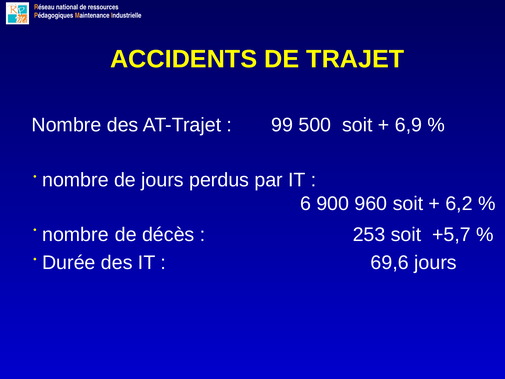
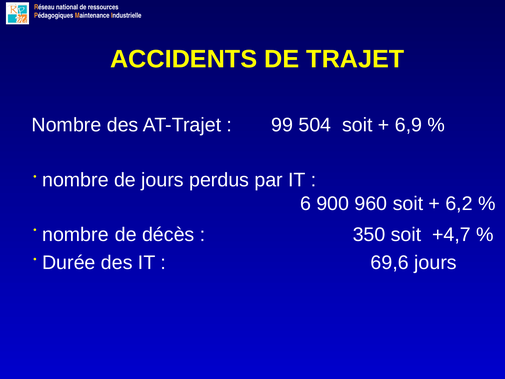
500: 500 -> 504 (315, 125)
253: 253 -> 350 (369, 235)
+5,7: +5,7 -> +4,7 (452, 235)
